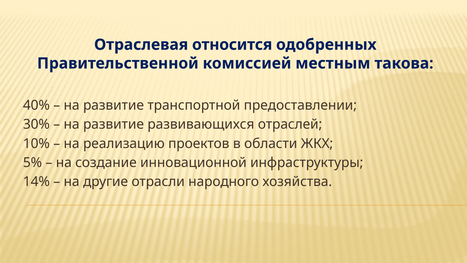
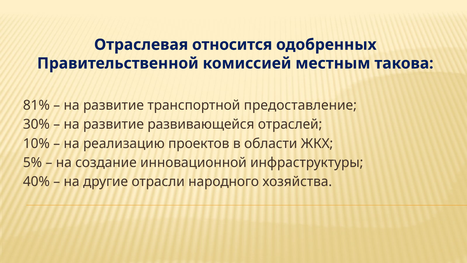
40%: 40% -> 81% (36, 105)
предоставлении: предоставлении -> предоставление (300, 105)
развивающихся: развивающихся -> развивающейся (201, 124)
14%: 14% -> 40% (36, 182)
